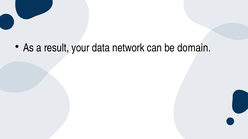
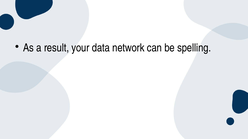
domain: domain -> spelling (194, 48)
